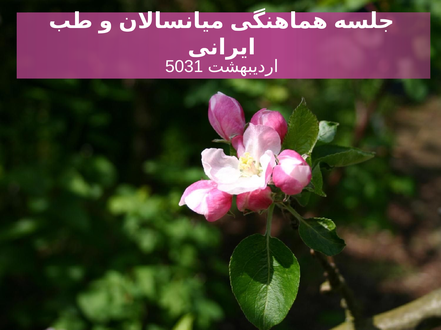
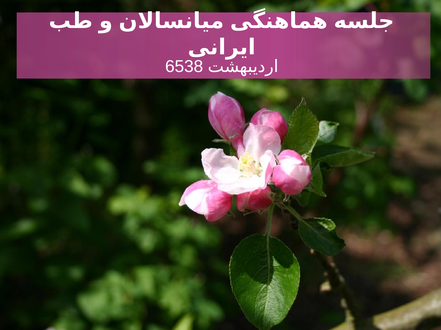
5031: 5031 -> 6538 (184, 67)
